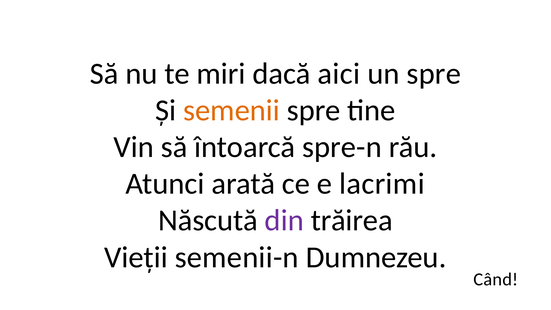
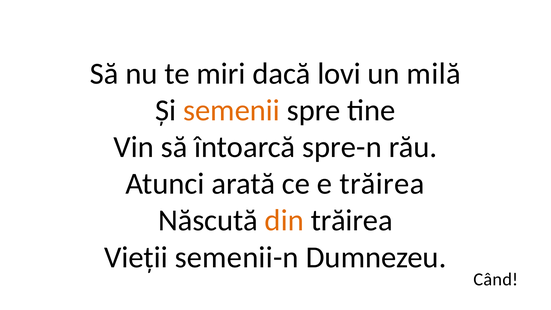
aici: aici -> lovi (339, 74)
un spre: spre -> milă (434, 74)
e lacrimi: lacrimi -> trăirea (382, 184)
din colour: purple -> orange (284, 220)
